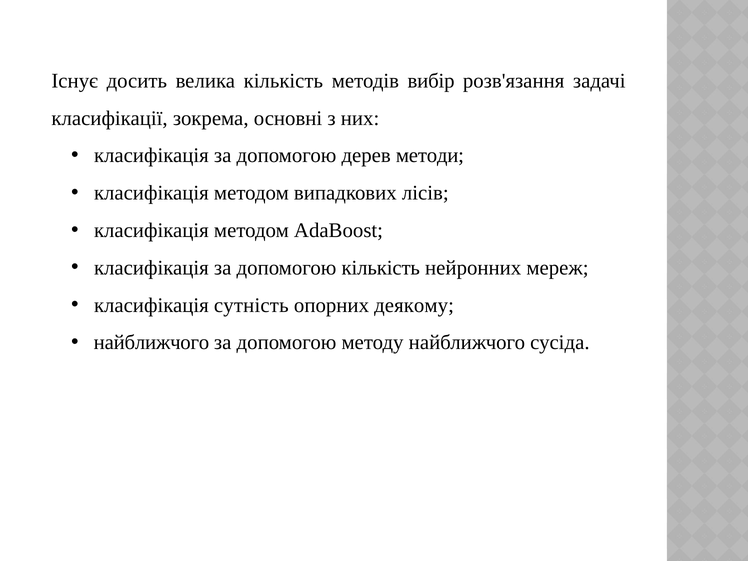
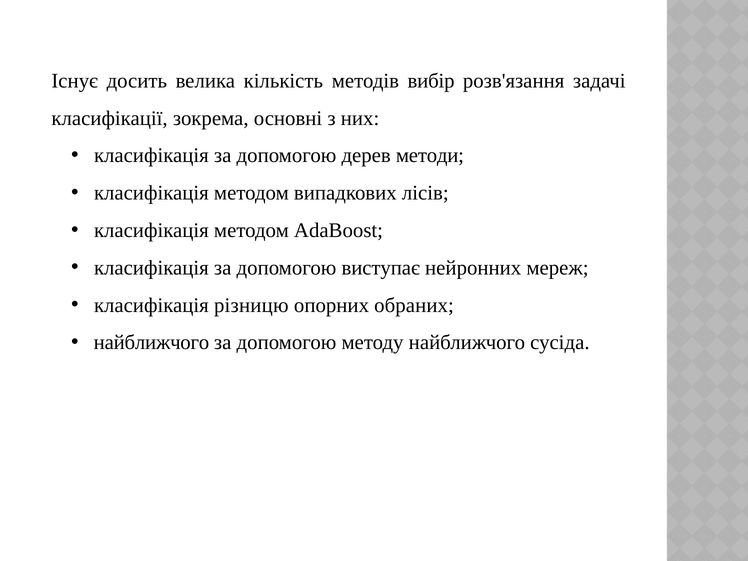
допомогою кількість: кількість -> виступає (381, 268)
сутність: сутність -> різницю (251, 305)
деякому: деякому -> обраних (414, 305)
